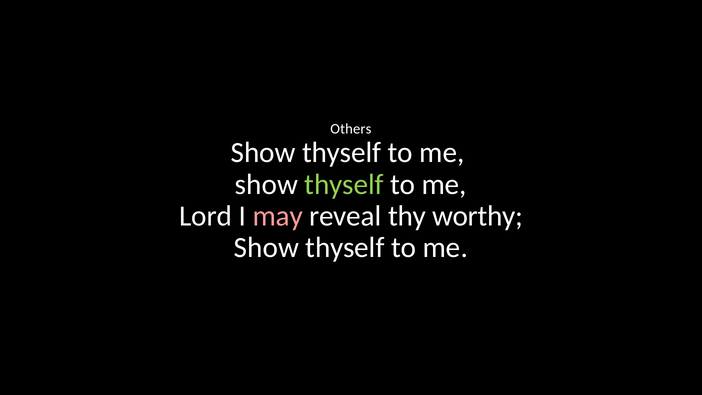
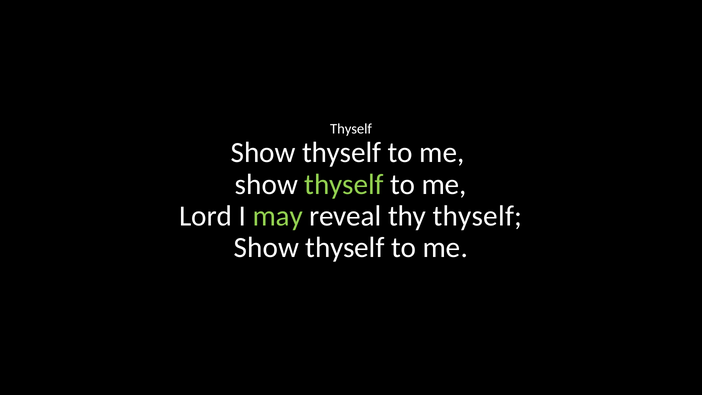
Others: Others -> Thyself (351, 129)
may colour: pink -> light green (278, 216)
thy worthy: worthy -> thyself (477, 216)
